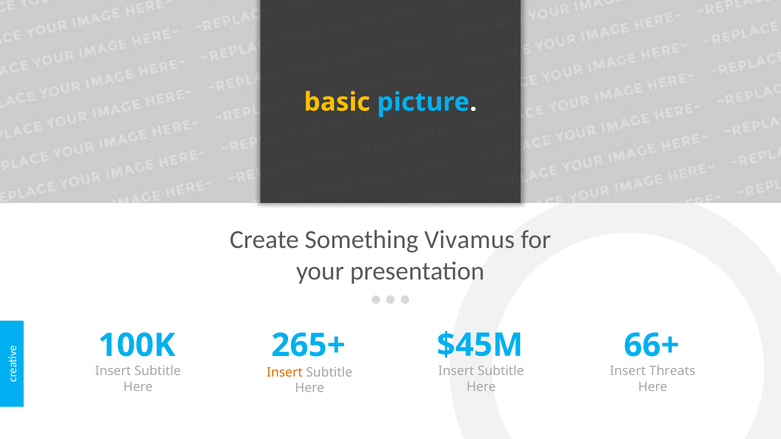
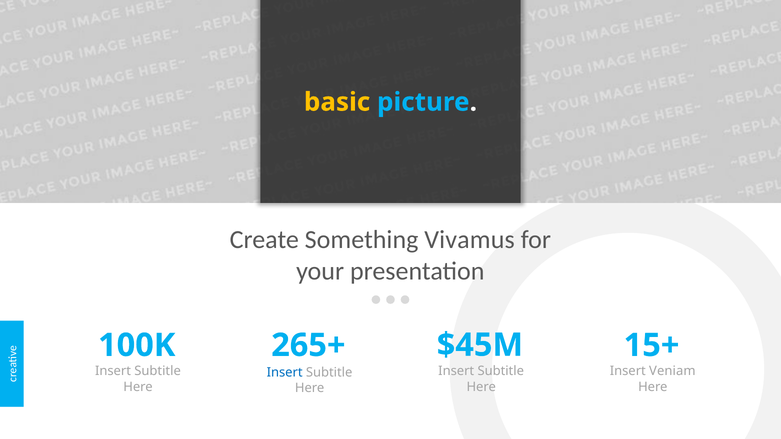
66+: 66+ -> 15+ (652, 346)
Threats: Threats -> Veniam (672, 371)
Insert colour: orange -> blue (285, 373)
